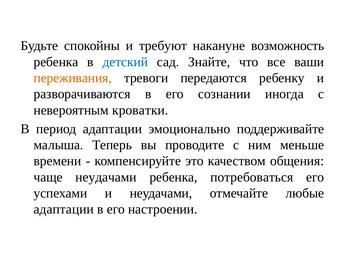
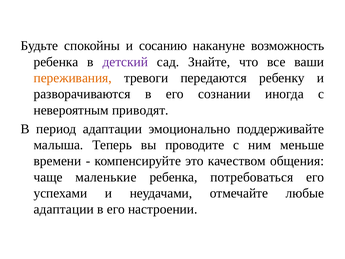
требуют: требуют -> сосанию (163, 46)
детский colour: blue -> purple (125, 62)
кроватки: кроватки -> приводят (140, 110)
чаще неудачами: неудачами -> маленькие (106, 177)
